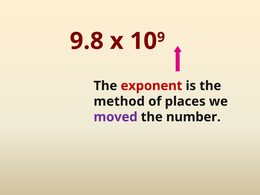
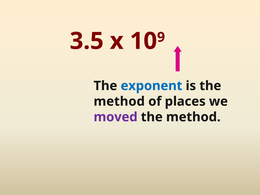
9.8: 9.8 -> 3.5 (87, 41)
exponent colour: red -> blue (151, 86)
number: number -> method (193, 117)
